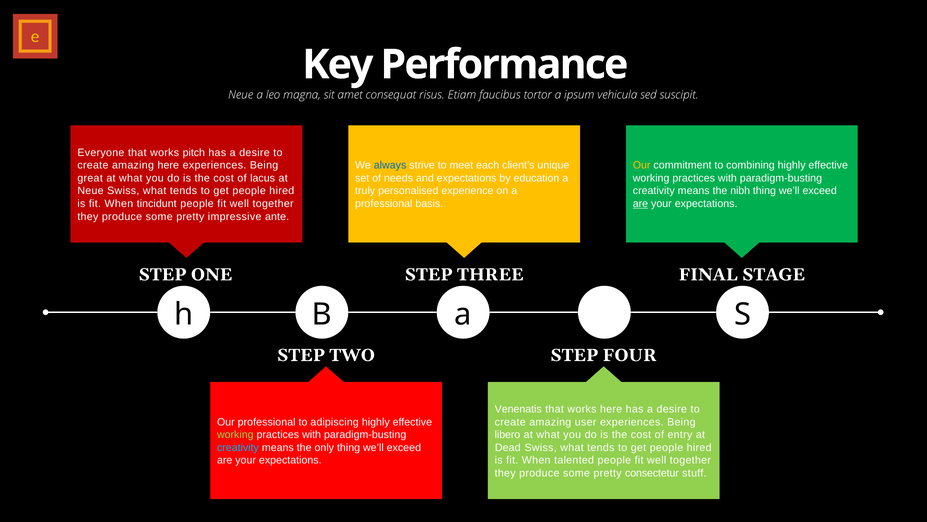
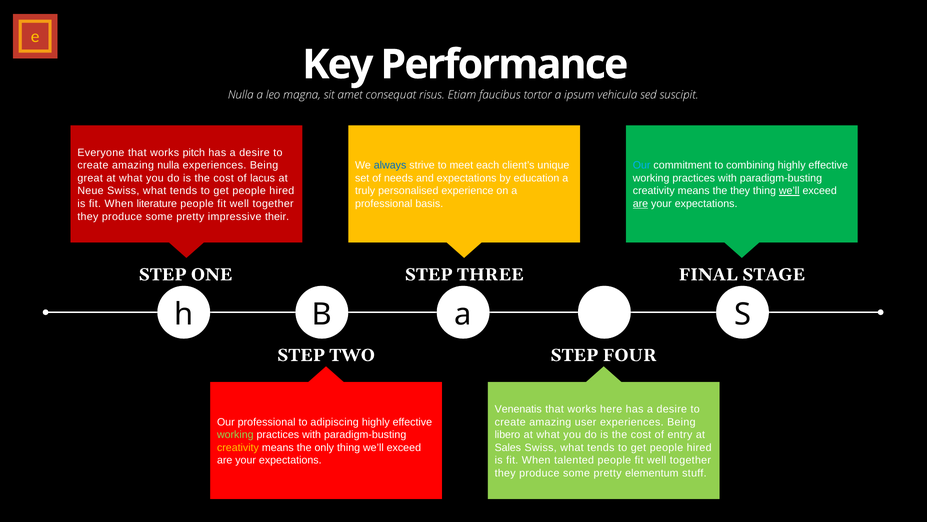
Neue: Neue -> Nulla (241, 95)
amazing here: here -> nulla (168, 165)
Our colour: yellow -> light blue (642, 165)
the nibh: nibh -> they (740, 191)
we’ll underline: none -> present (789, 191)
tincidunt: tincidunt -> literature (157, 204)
ante: ante -> their (277, 216)
creativity colour: light blue -> yellow (238, 447)
Dead: Dead -> Sales (508, 447)
consectetur: consectetur -> elementum (652, 473)
